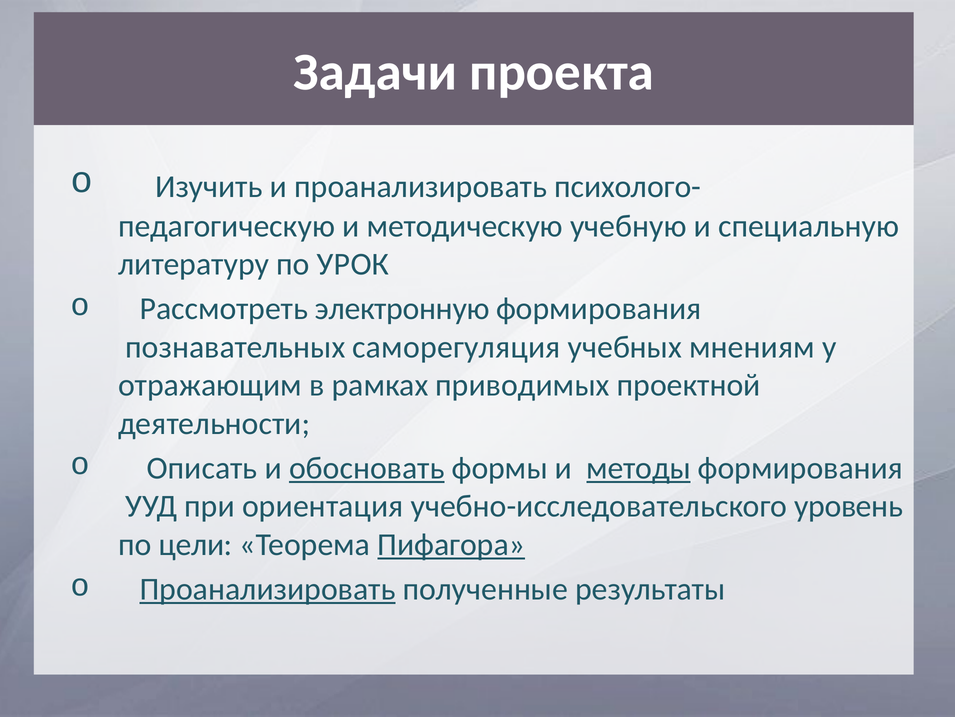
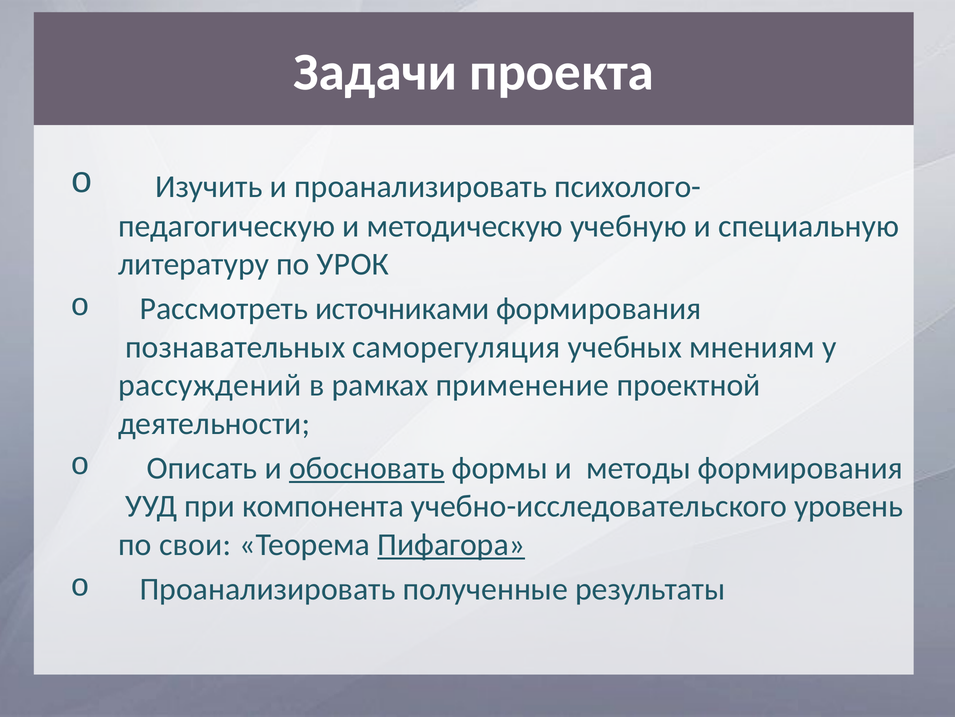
электронную: электронную -> источниками (402, 309)
отражающим: отражающим -> рассуждений (210, 385)
приводимых: приводимых -> применение (522, 385)
методы underline: present -> none (639, 468)
ориентация: ориентация -> компонента (323, 506)
цели: цели -> свои (195, 544)
Проанализировать underline: present -> none (268, 589)
